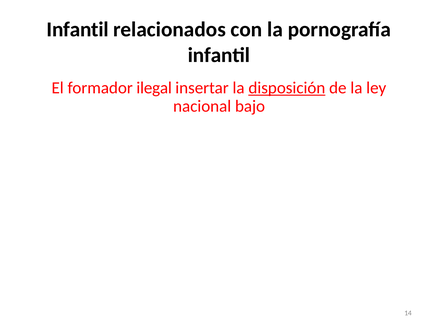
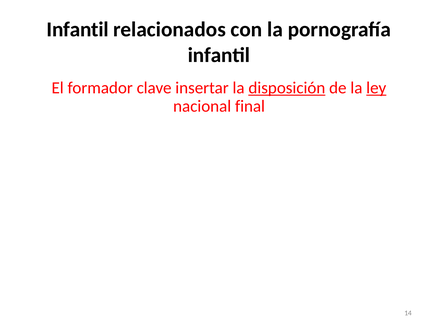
ilegal: ilegal -> clave (154, 88)
ley underline: none -> present (376, 88)
bajo: bajo -> final (250, 106)
